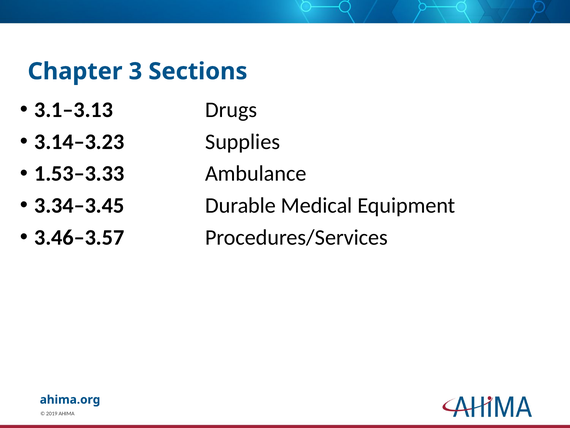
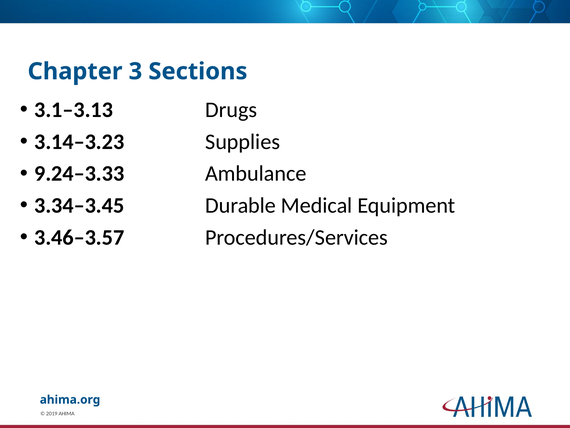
1.53–3.33: 1.53–3.33 -> 9.24–3.33 (79, 173)
